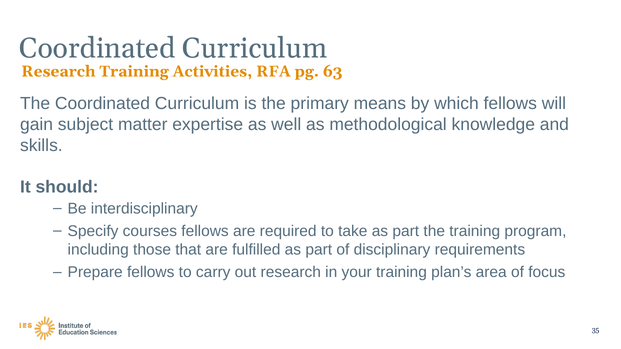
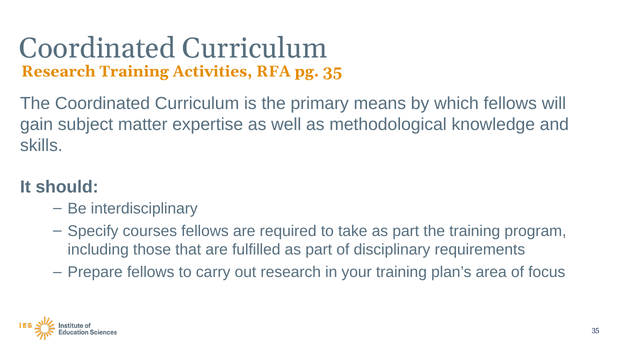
pg 63: 63 -> 35 (332, 71)
